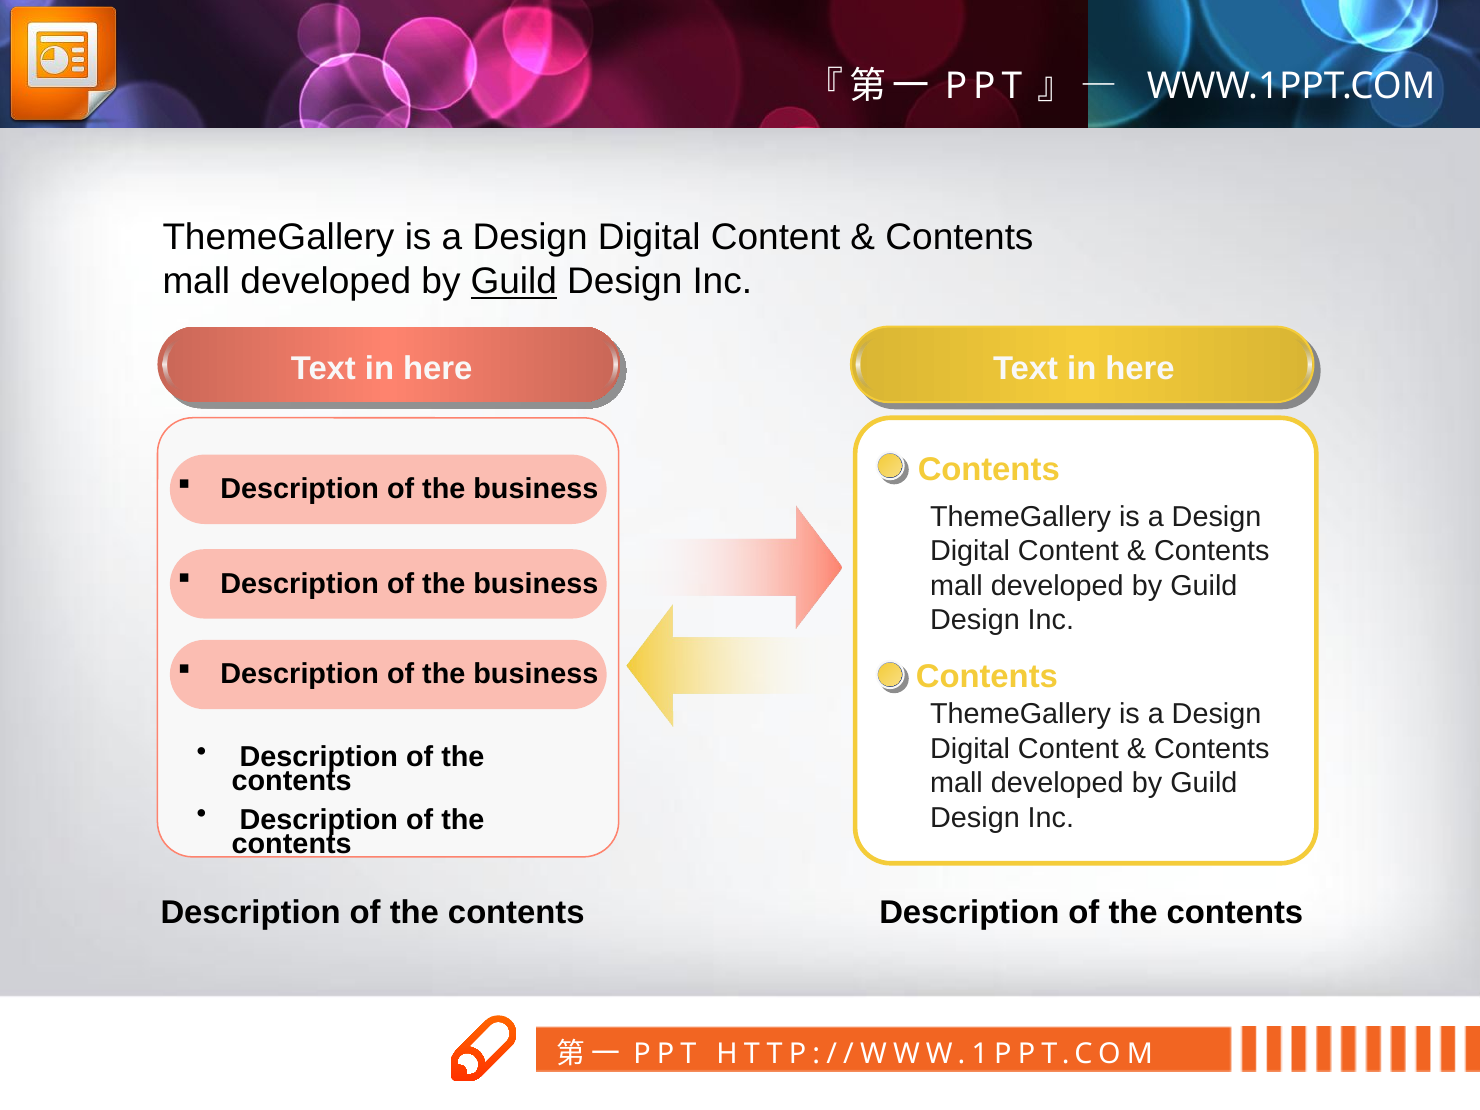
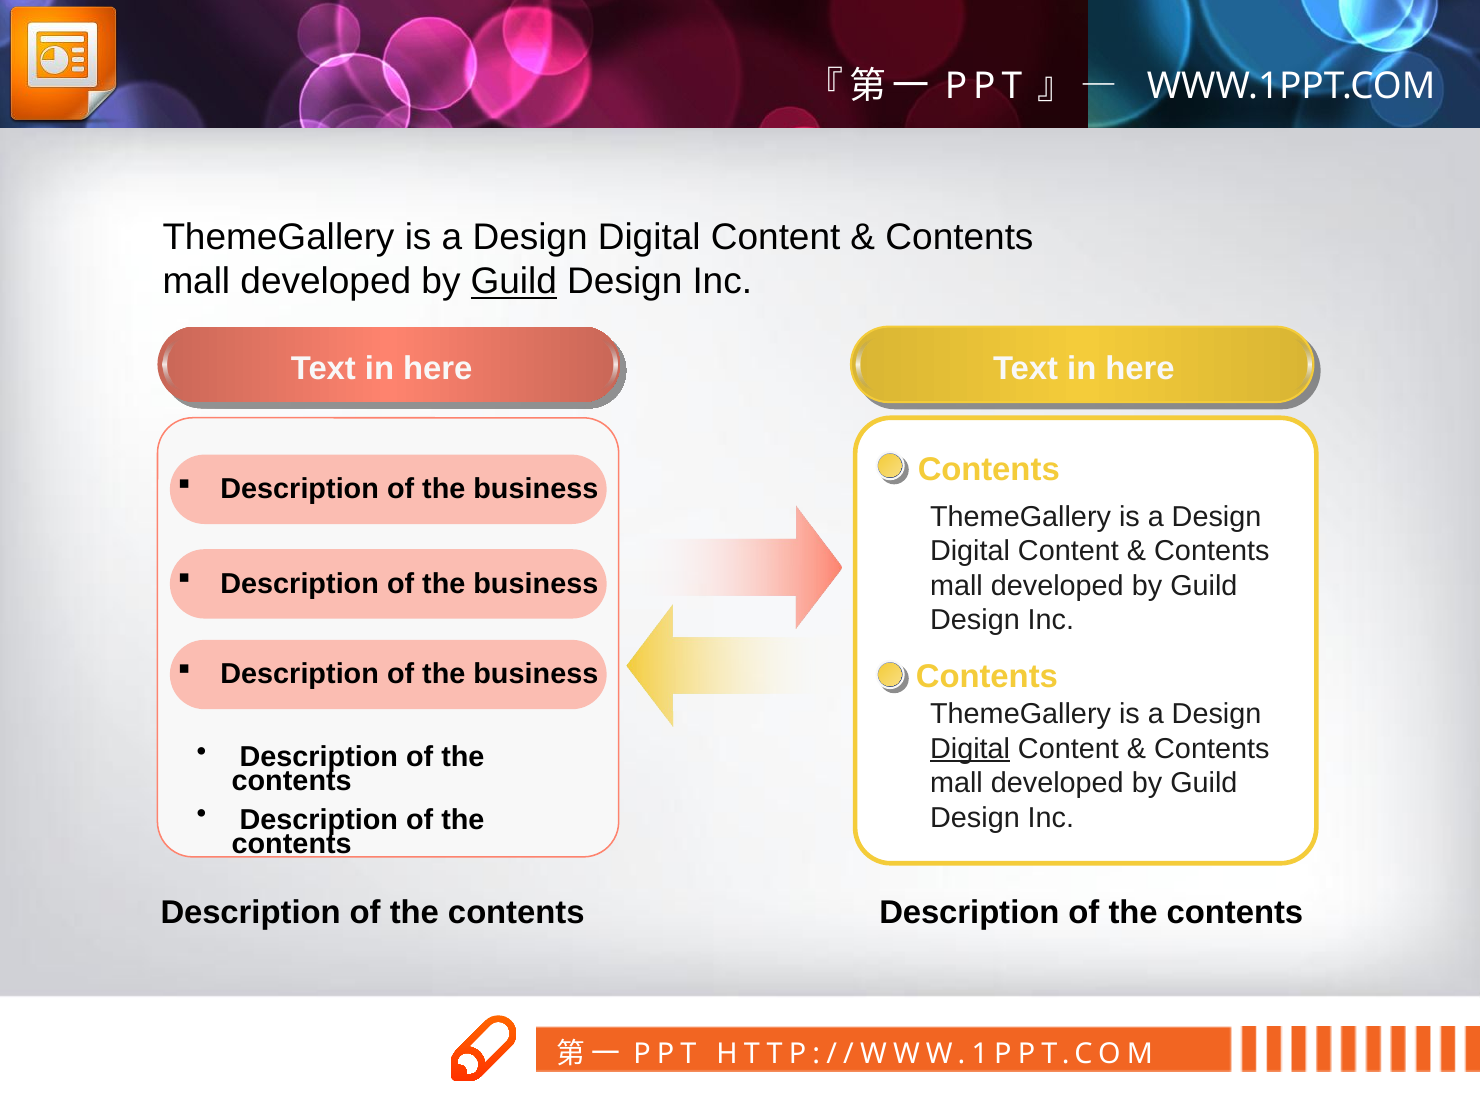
Digital underline: none -> present (970, 749)
